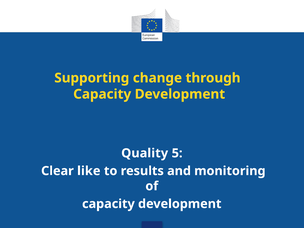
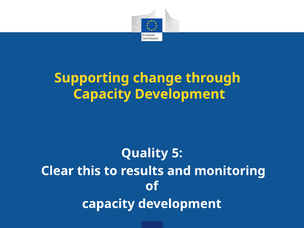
like: like -> this (89, 171)
